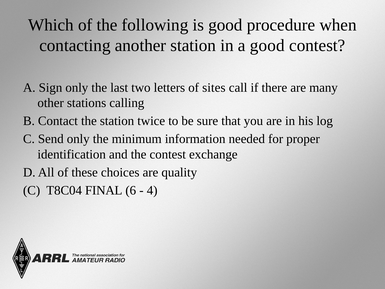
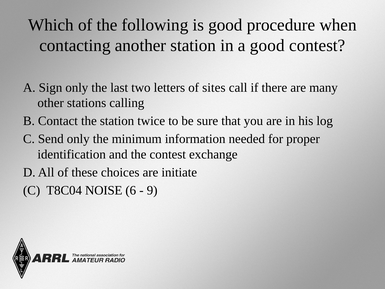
quality: quality -> initiate (179, 172)
FINAL: FINAL -> NOISE (104, 190)
4: 4 -> 9 (152, 190)
